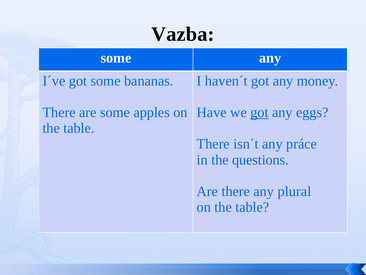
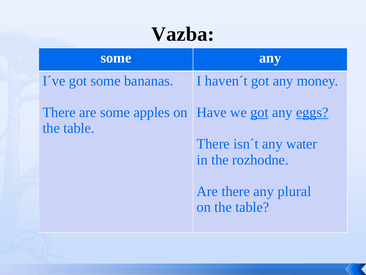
eggs underline: none -> present (312, 112)
práce: práce -> water (302, 144)
questions: questions -> rozhodne (260, 160)
